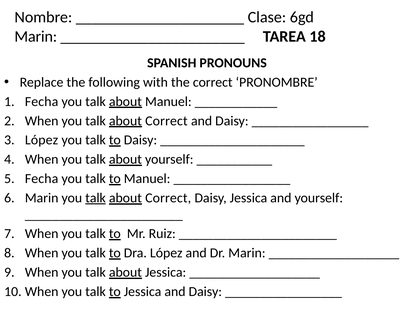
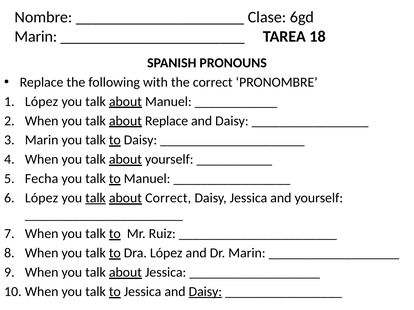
Fecha: Fecha -> López (42, 102)
Correct: Correct -> Replace (167, 121)
López: López -> Marin (42, 140)
Marin: Marin -> López (42, 198)
Daisy underline: none -> present (205, 292)
